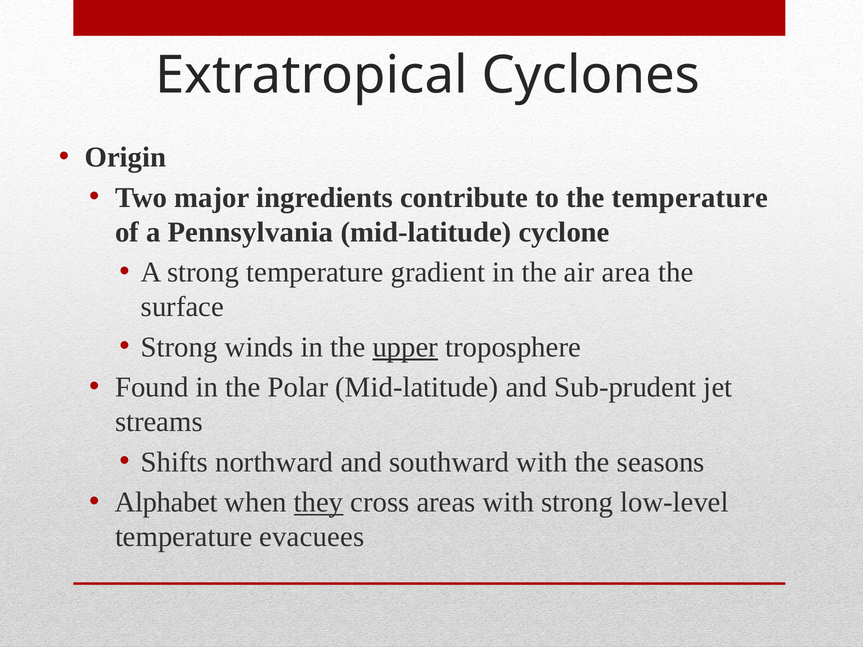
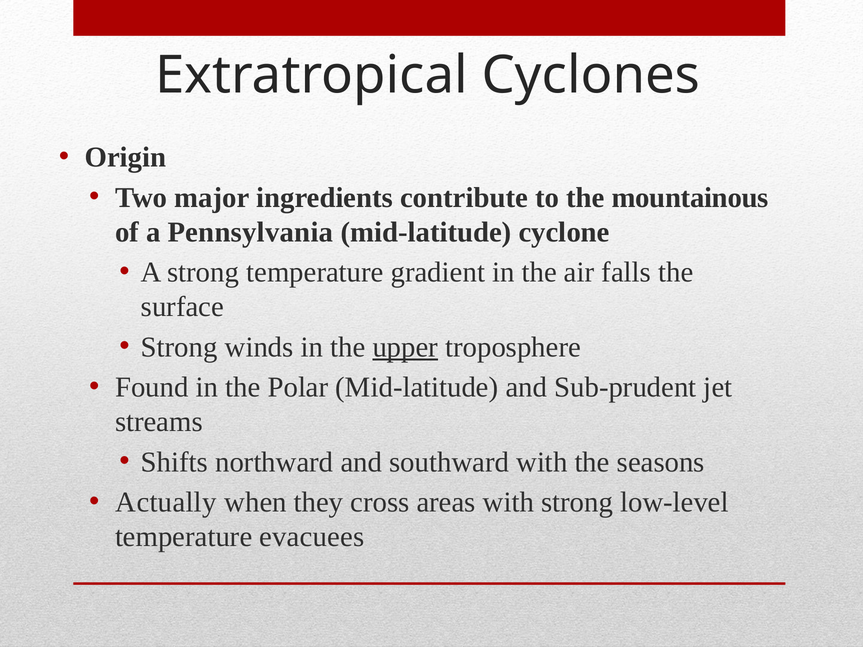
the temperature: temperature -> mountainous (690, 198)
area: area -> falls (626, 272)
Alphabet: Alphabet -> Actually (166, 502)
they underline: present -> none (319, 502)
